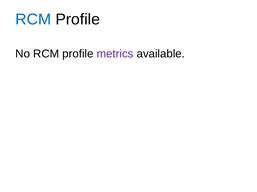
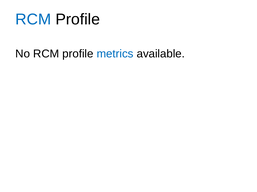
metrics colour: purple -> blue (115, 54)
